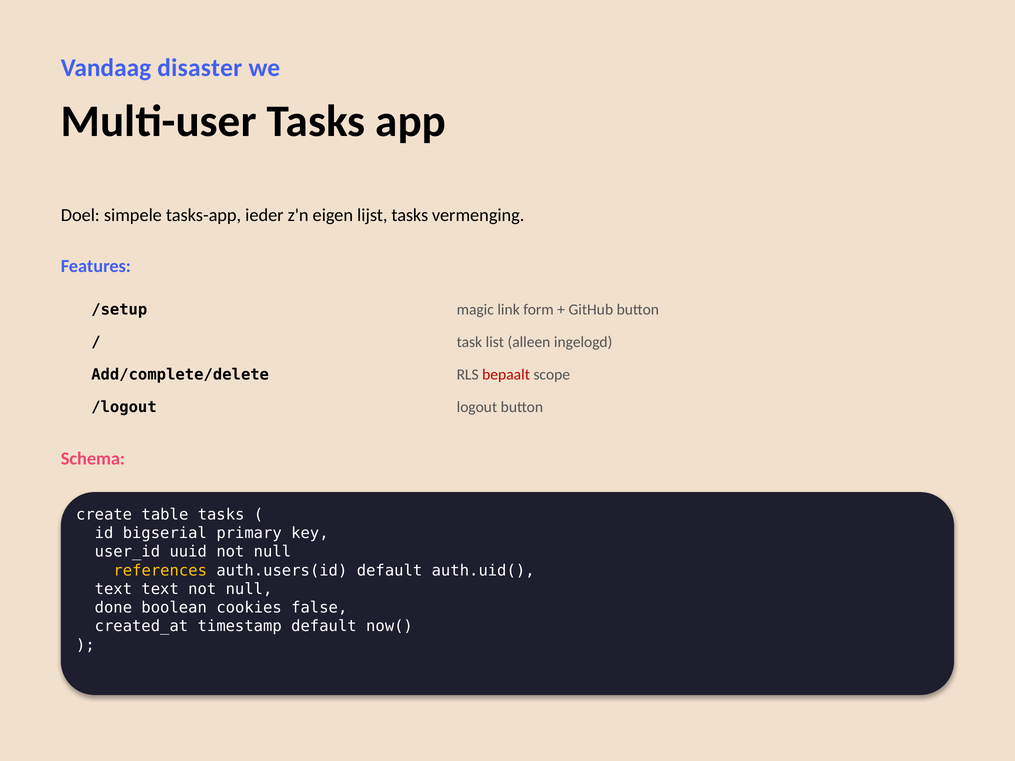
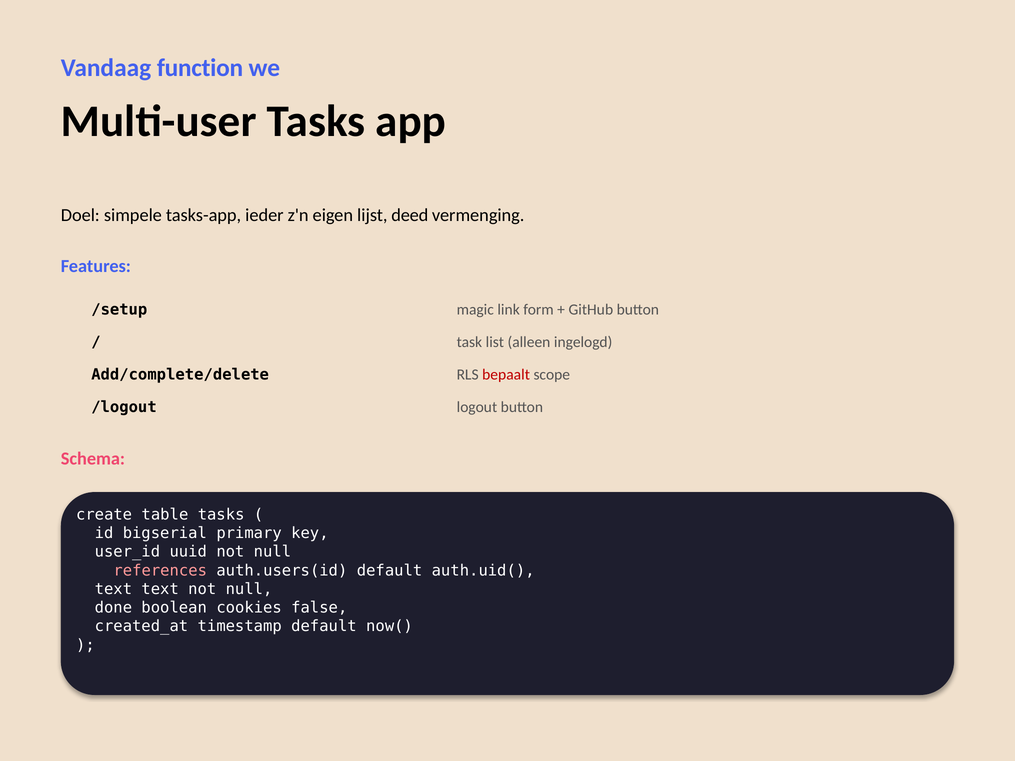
disaster: disaster -> function (200, 68)
lijst tasks: tasks -> deed (410, 215)
references colour: yellow -> pink (160, 571)
